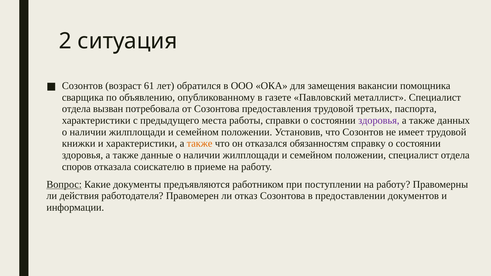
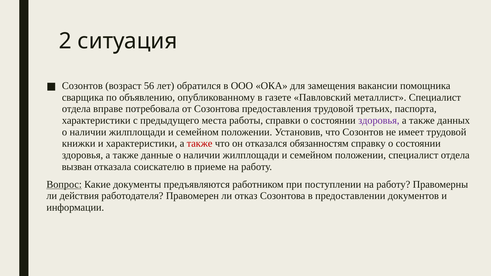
61: 61 -> 56 (149, 86)
вызван: вызван -> вправе (108, 109)
также colour: orange -> red (200, 144)
споров: споров -> вызван (77, 167)
